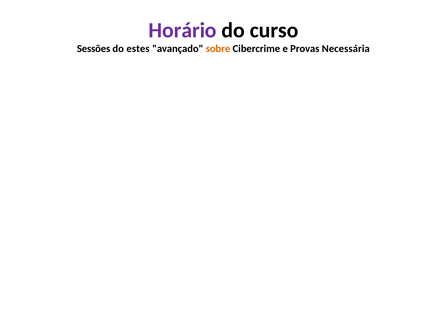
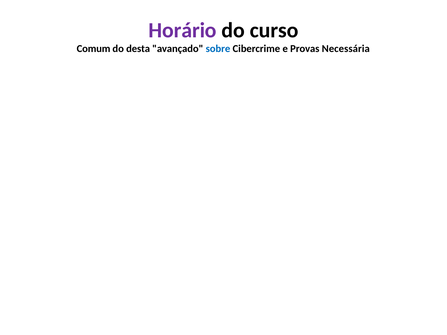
Sessões: Sessões -> Comum (94, 49)
estes: estes -> desta (138, 49)
sobre colour: orange -> blue (218, 49)
